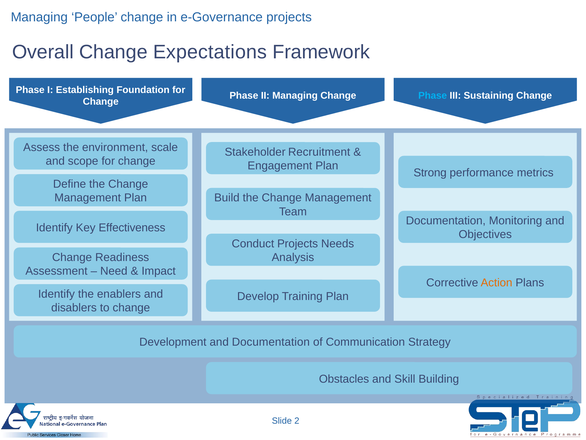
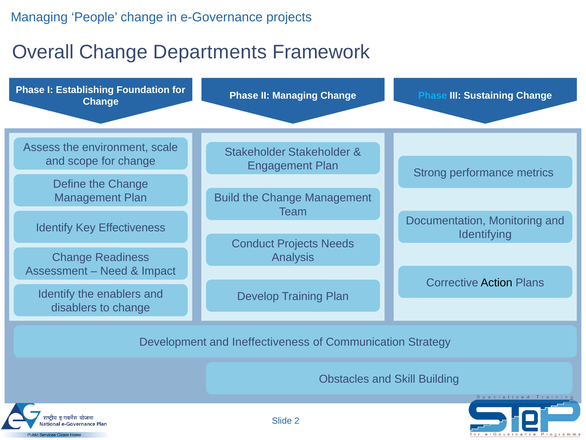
Expectations: Expectations -> Departments (210, 52)
Stakeholder Recruitment: Recruitment -> Stakeholder (319, 152)
Objectives: Objectives -> Identifying (485, 234)
Action colour: orange -> black (497, 282)
and Documentation: Documentation -> Ineffectiveness (271, 342)
